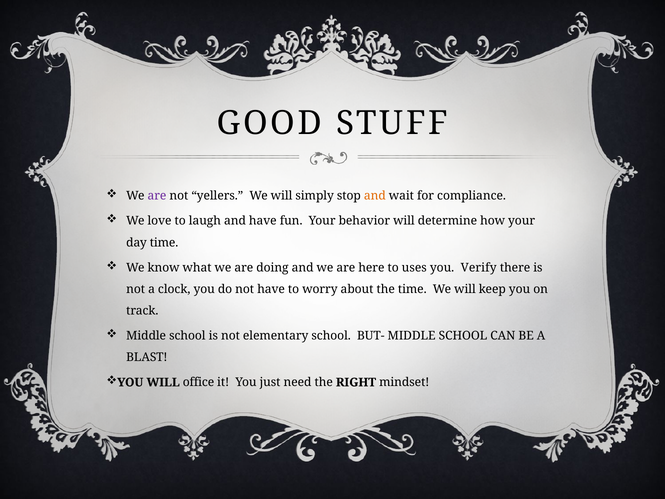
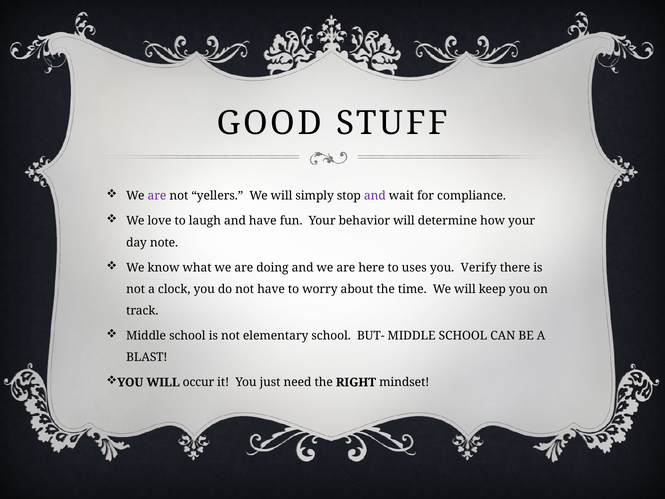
and colour: orange -> purple (375, 196)
day time: time -> note (164, 242)
office: office -> occur (198, 382)
